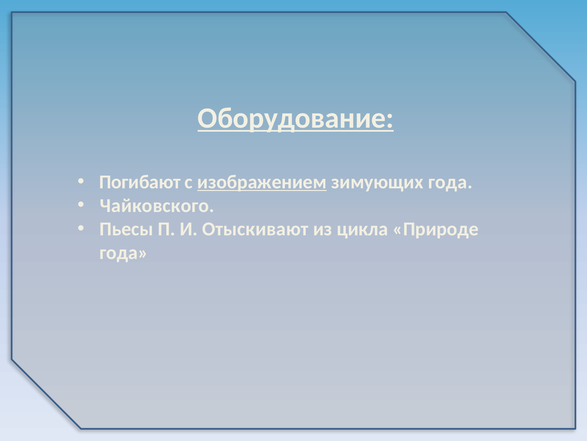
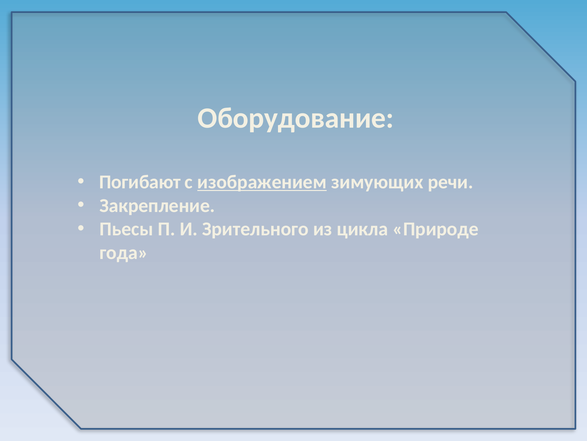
Оборудование underline: present -> none (296, 118)
зимующих года: года -> речи (451, 182)
Чайковского: Чайковского -> Закрепление (157, 205)
Отыскивают: Отыскивают -> Зрительного (255, 229)
